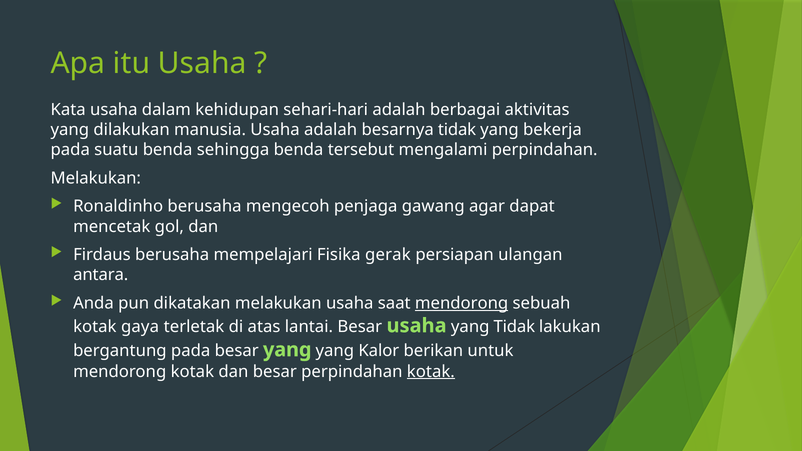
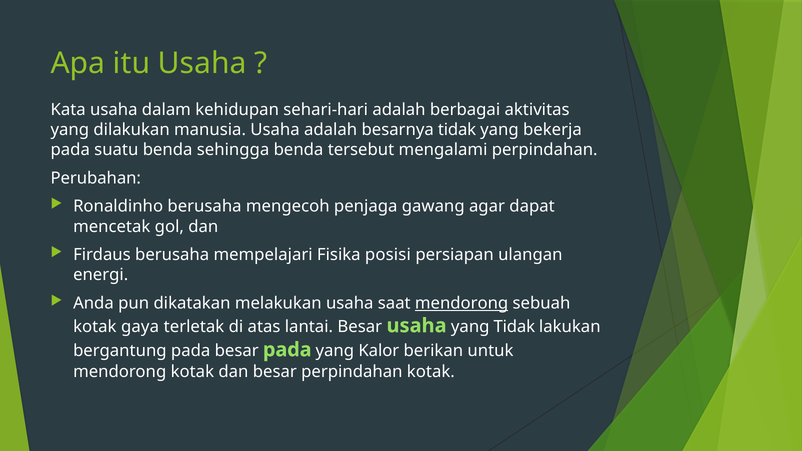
Melakukan: Melakukan -> Perubahan (96, 178)
gerak: gerak -> posisi (388, 255)
antara: antara -> energi (101, 275)
besar yang: yang -> pada (287, 350)
kotak underline: present -> none (431, 372)
